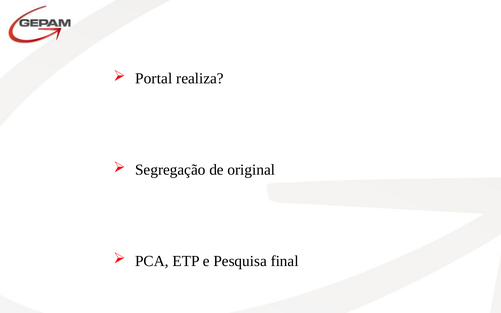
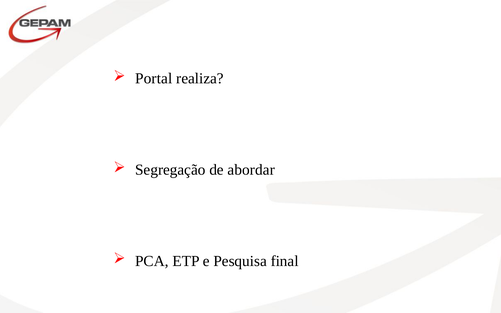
original: original -> abordar (251, 170)
